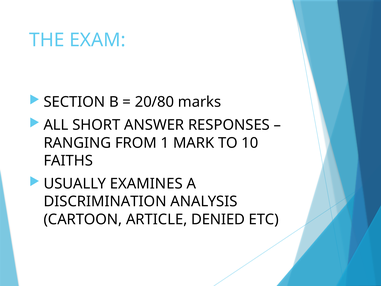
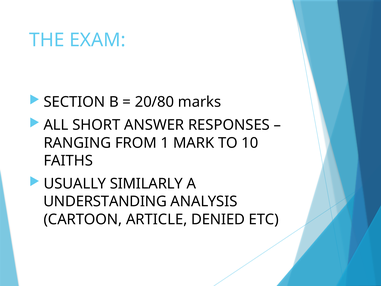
EXAMINES: EXAMINES -> SIMILARLY (146, 184)
DISCRIMINATION: DISCRIMINATION -> UNDERSTANDING (105, 201)
